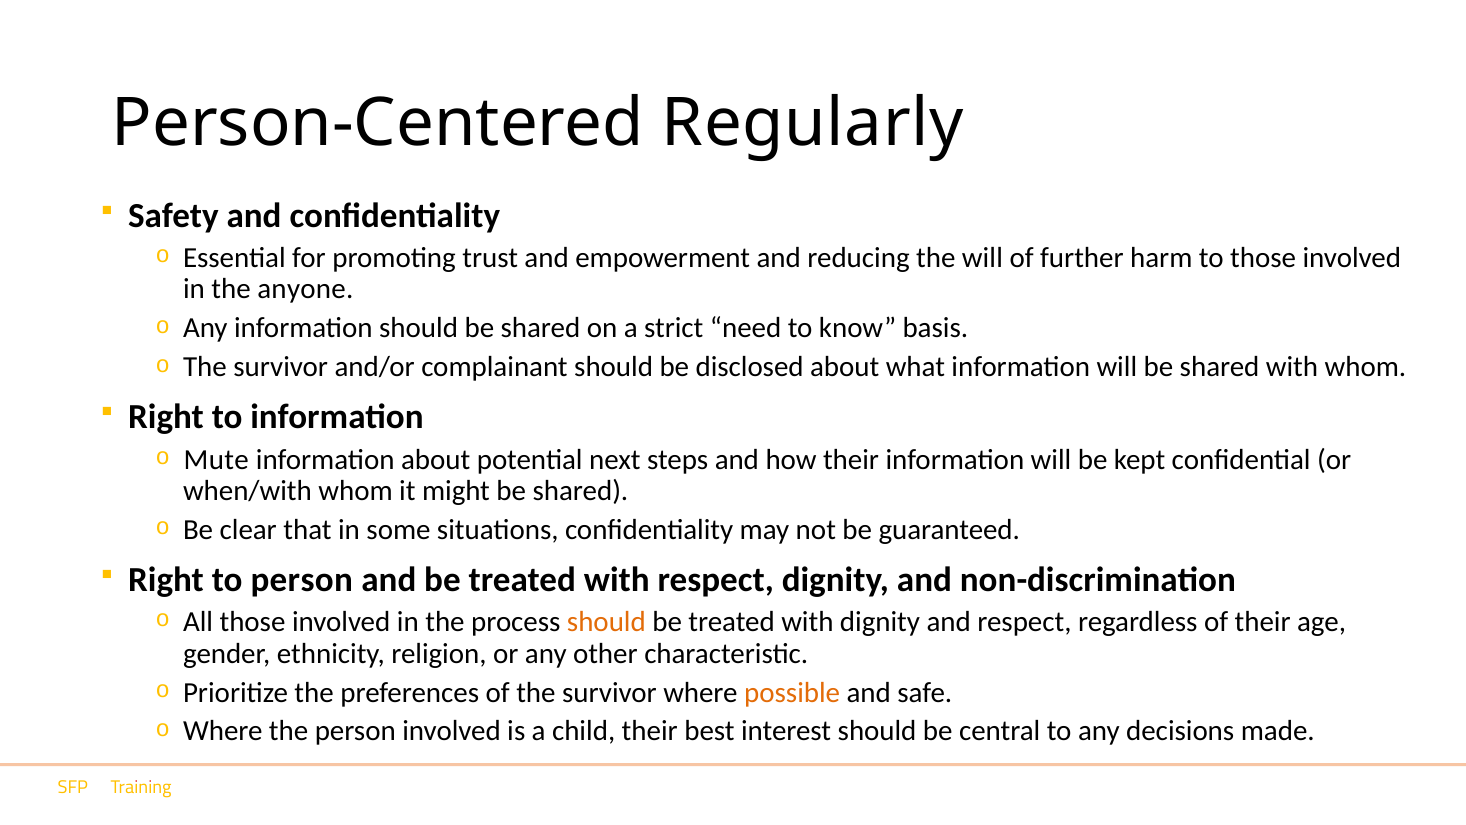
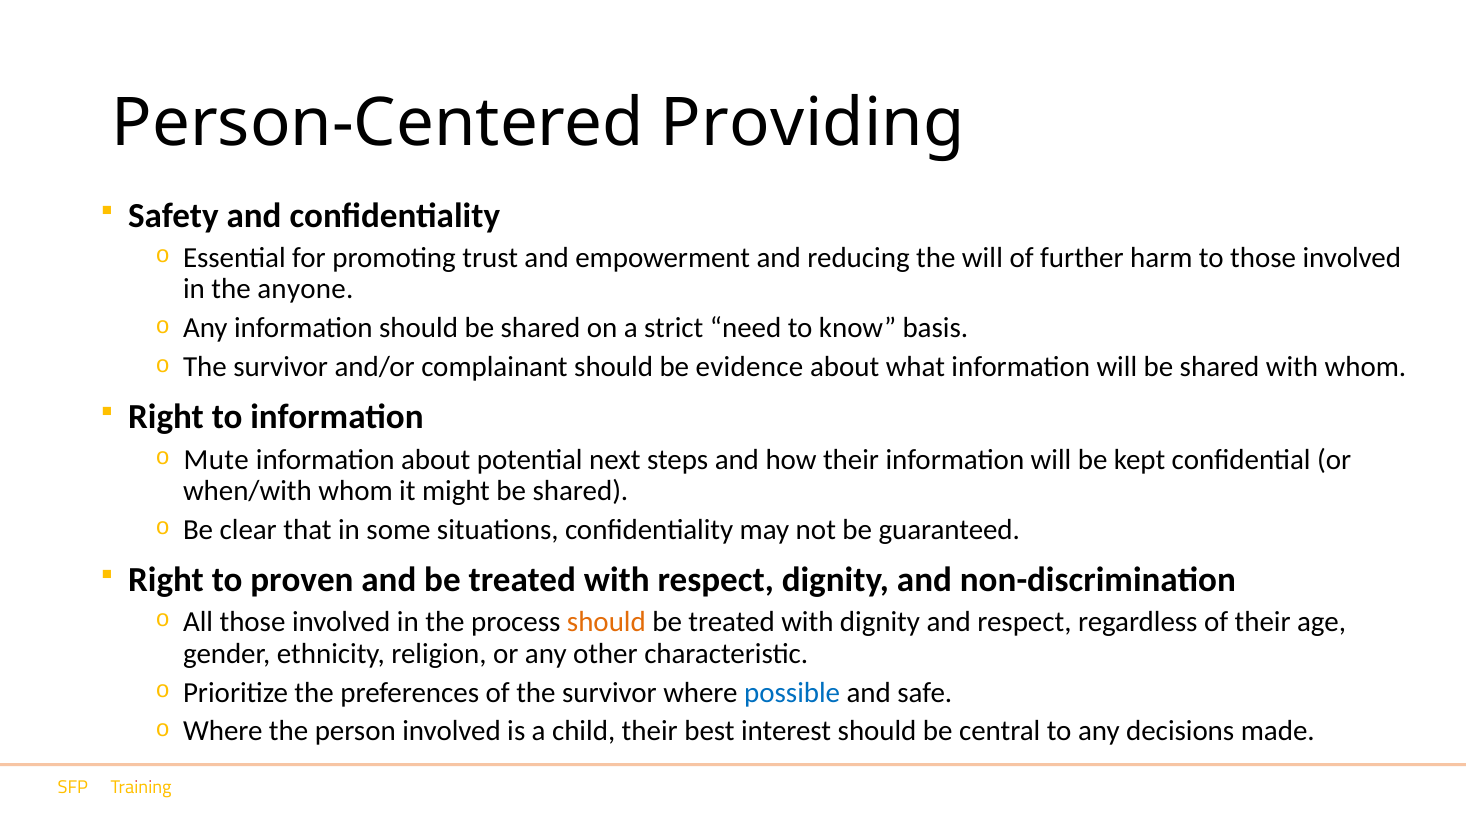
Regularly: Regularly -> Providing (813, 123)
disclosed: disclosed -> evidence (749, 367)
to person: person -> proven (302, 580)
possible colour: orange -> blue (792, 692)
